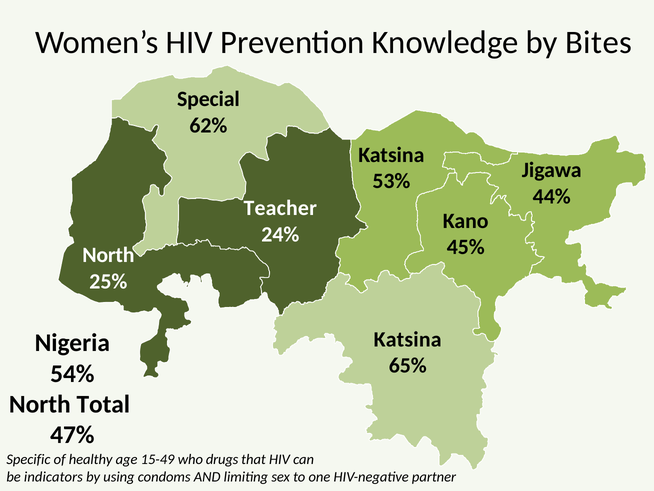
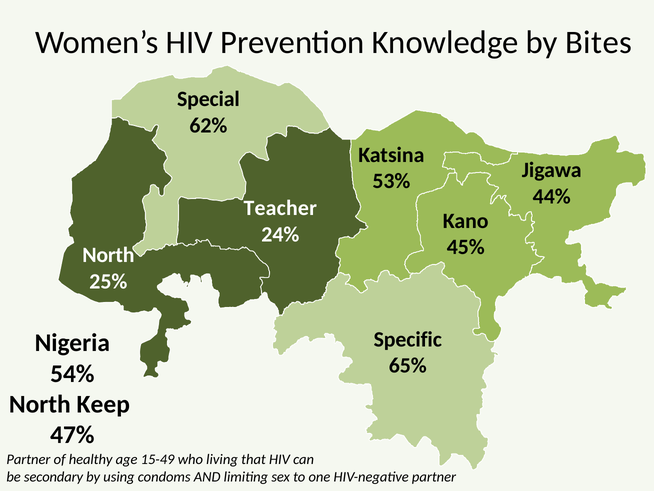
Katsina: Katsina -> Specific (408, 339)
Total: Total -> Keep (103, 404)
Specific: Specific -> Partner (28, 459)
drugs: drugs -> living (222, 459)
indicators: indicators -> secondary (54, 476)
